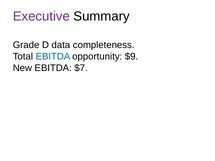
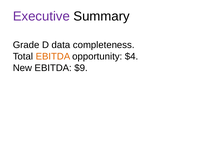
EBITDA colour: blue -> orange (53, 57)
$9: $9 -> $4 (132, 57)
$7: $7 -> $9 (81, 68)
